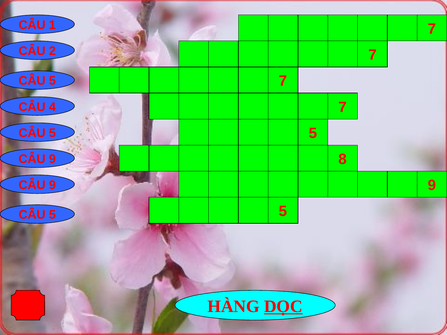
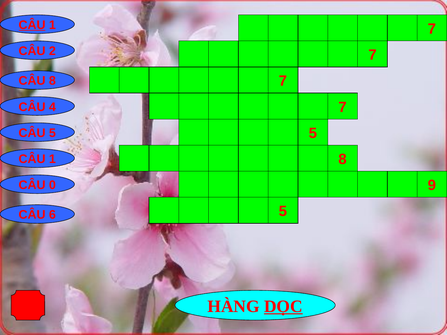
CÂU underline: none -> present (32, 25)
5: 5 -> 8 (52, 81)
9: 9 -> 1 (52, 159)
9: 9 -> 0 (52, 185)
5: 5 -> 6 (52, 215)
